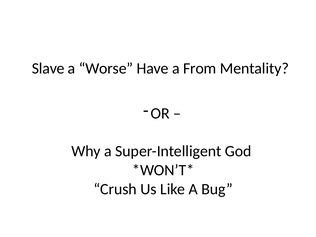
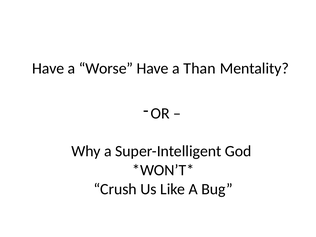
Slave: Slave -> Have (48, 68)
From: From -> Than (200, 68)
